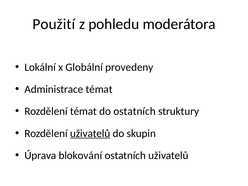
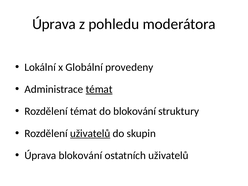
Použití: Použití -> Úprava (54, 24)
témat underline: none -> present (99, 89)
do ostatních: ostatních -> blokování (135, 111)
